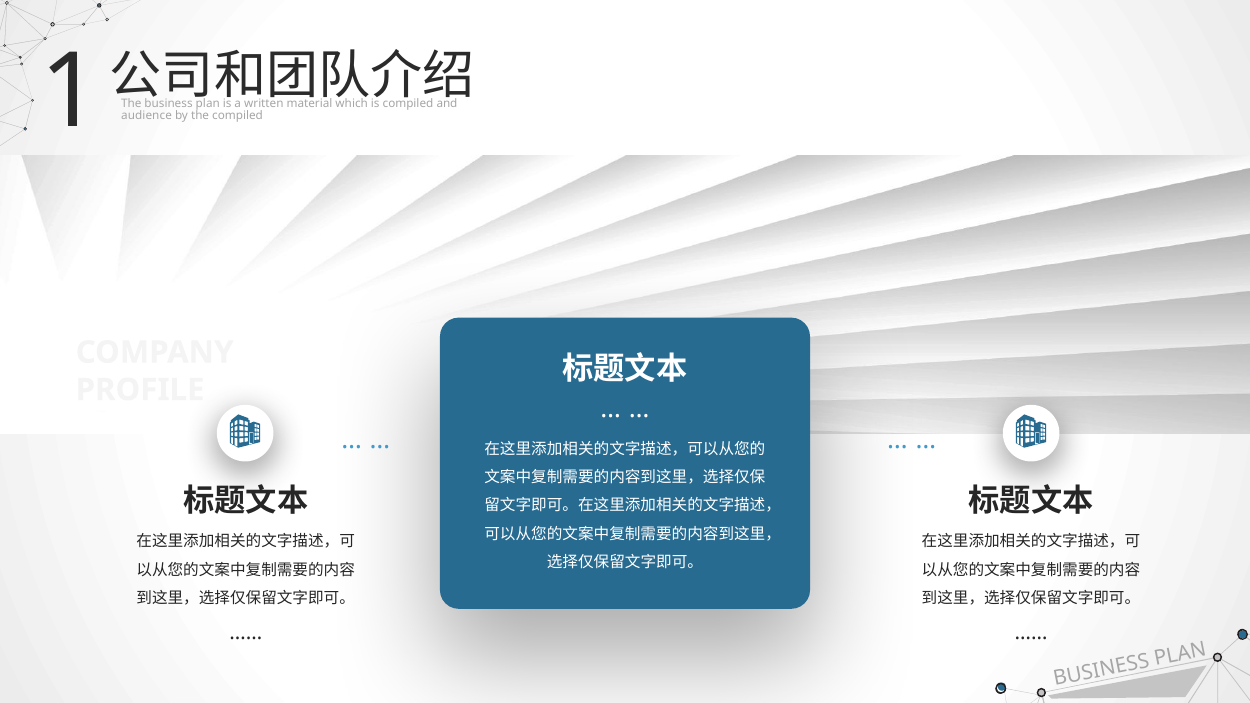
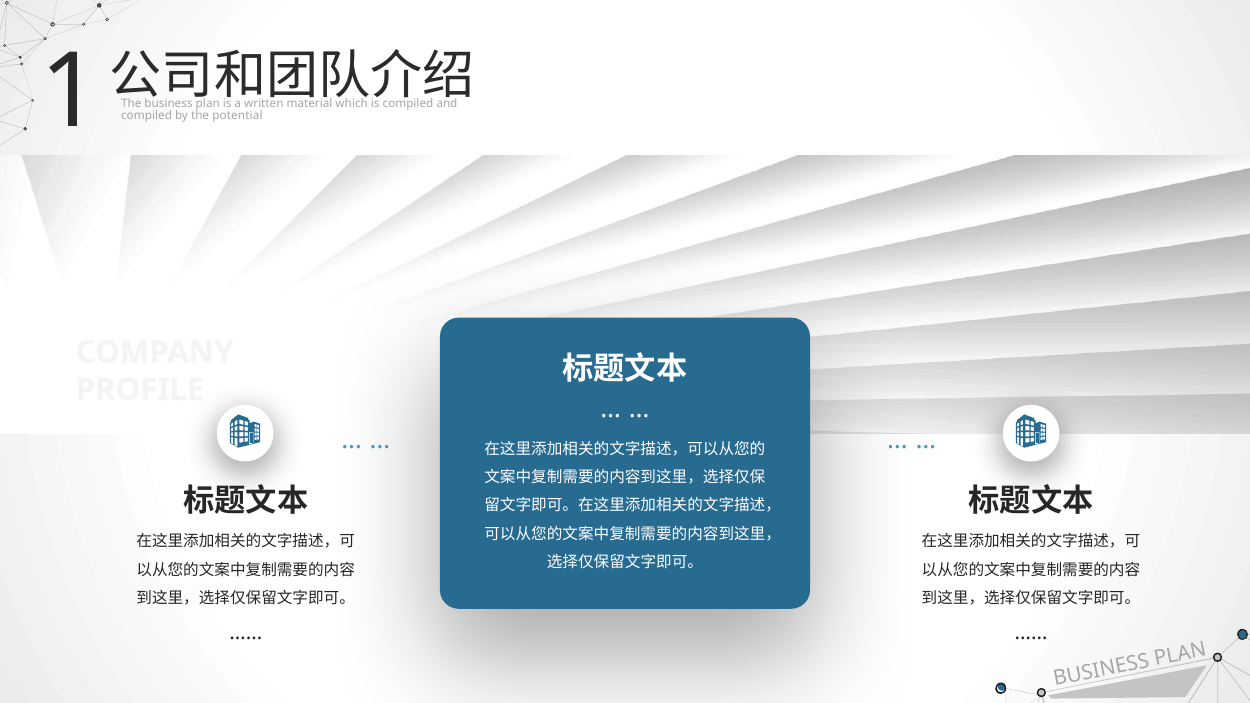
audience: audience -> compiled (147, 115)
the compiled: compiled -> potential (237, 115)
